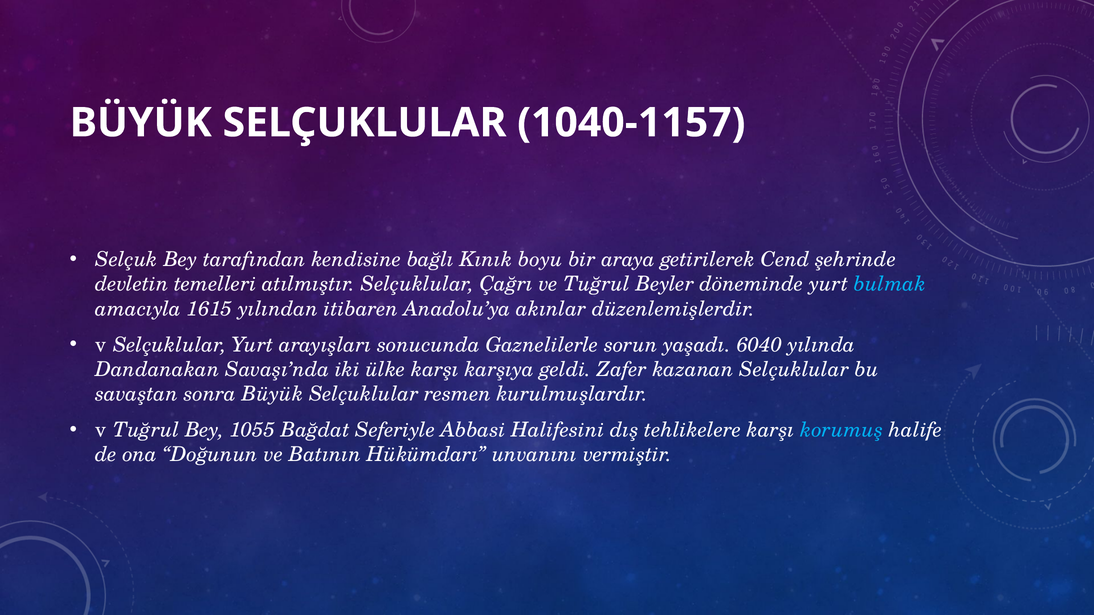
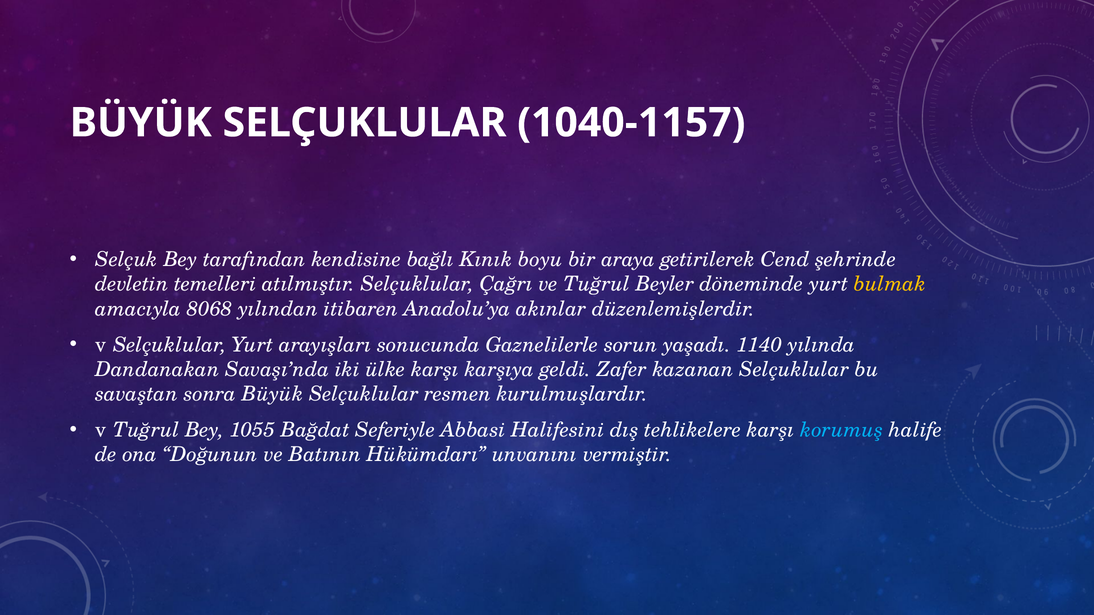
bulmak colour: light blue -> yellow (890, 284)
1615: 1615 -> 8068 (210, 309)
6040: 6040 -> 1140 (759, 345)
